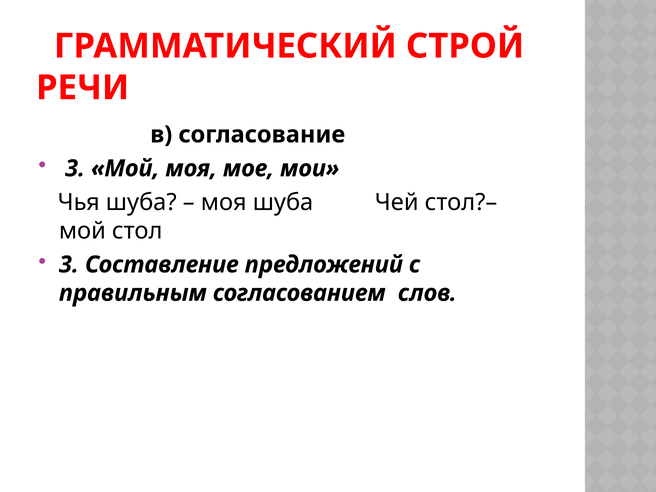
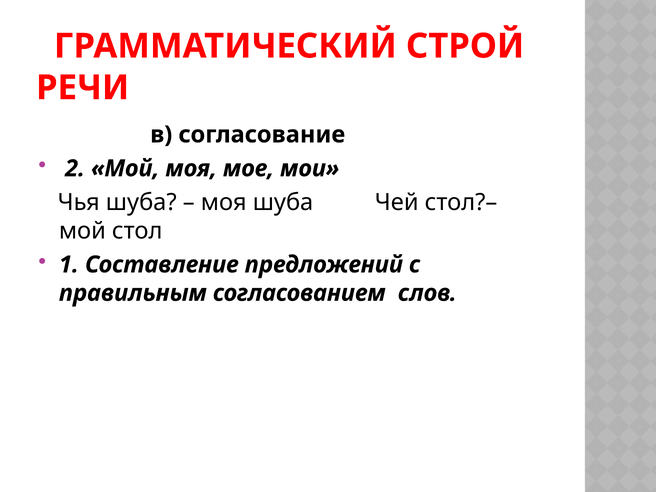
3: 3 -> 2 (75, 168)
3: 3 -> 1 (69, 265)
